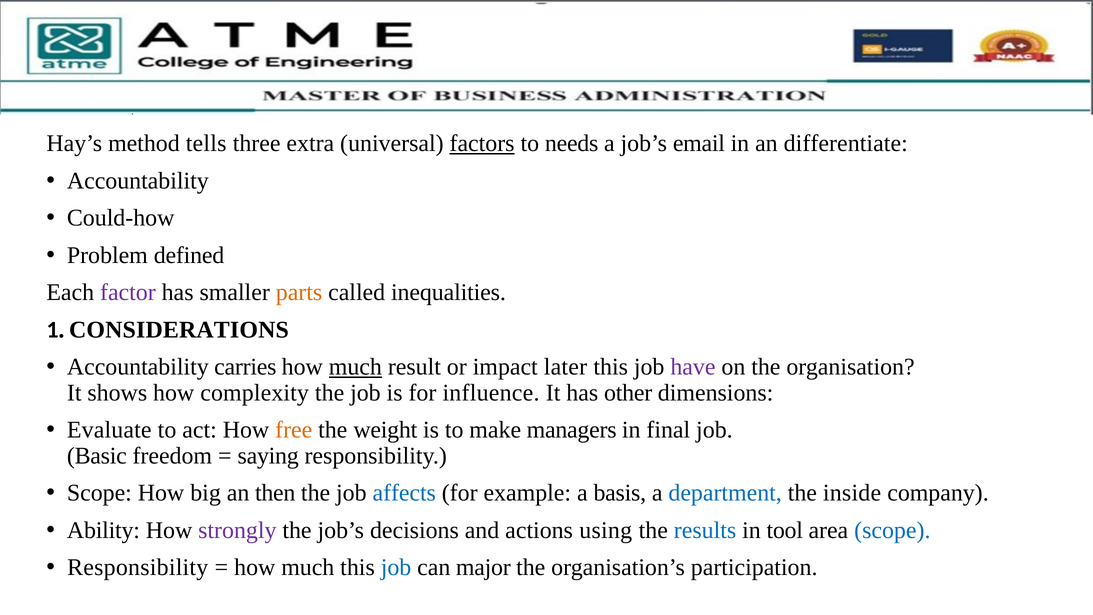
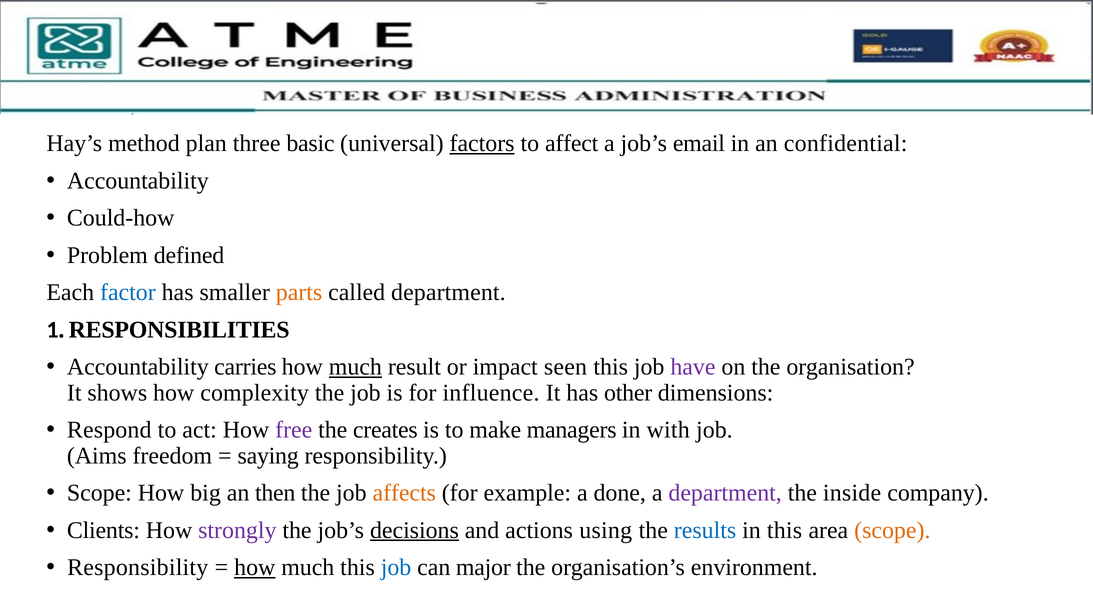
tells: tells -> plan (206, 143)
extra: extra -> basic (310, 143)
needs: needs -> affect (572, 143)
differentiate: differentiate -> confidential (846, 143)
factor colour: purple -> blue (128, 292)
called inequalities: inequalities -> department (448, 292)
CONSIDERATIONS: CONSIDERATIONS -> RESPONSIBILITIES (179, 330)
later: later -> seen (565, 367)
Evaluate: Evaluate -> Respond (109, 430)
free colour: orange -> purple (294, 430)
weight: weight -> creates (385, 430)
final: final -> with (668, 430)
Basic: Basic -> Aims (97, 456)
affects colour: blue -> orange (404, 493)
basis: basis -> done (620, 493)
department colour: blue -> purple (725, 493)
Ability: Ability -> Clients (103, 530)
decisions underline: none -> present (414, 530)
in tool: tool -> this (784, 530)
scope colour: blue -> orange (892, 530)
how underline: none -> present (255, 567)
participation: participation -> environment (754, 567)
